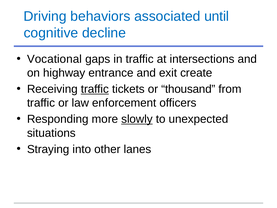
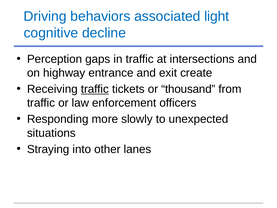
until: until -> light (217, 16)
Vocational: Vocational -> Perception (55, 59)
slowly underline: present -> none (137, 119)
